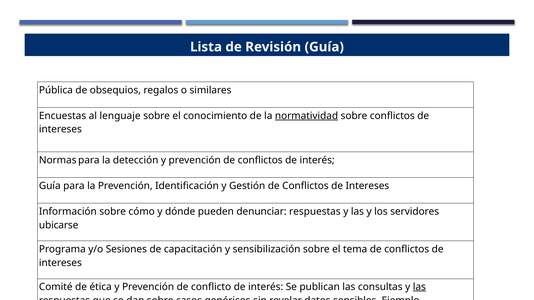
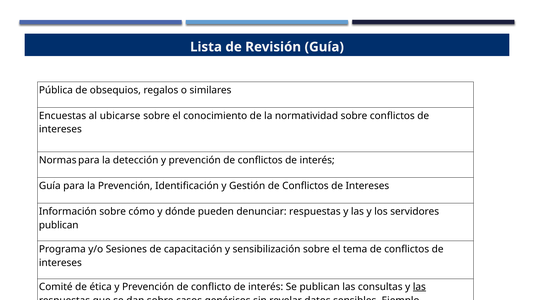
lenguaje: lenguaje -> ubicarse (120, 116)
normatividad underline: present -> none (307, 116)
ubicarse: ubicarse -> publican (59, 225)
